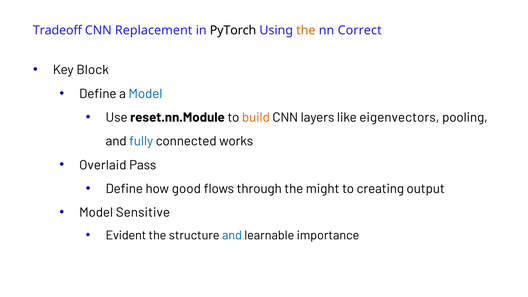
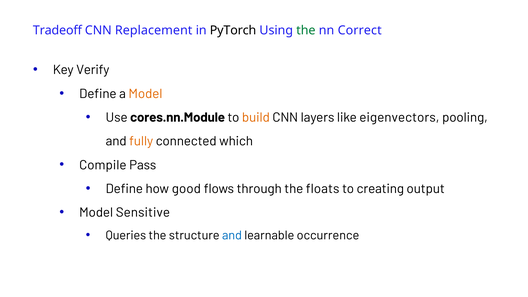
the colour: orange -> green (306, 30)
Block: Block -> Verify (93, 70)
Model colour: blue -> orange (145, 94)
reset.nn.Module: reset.nn.Module -> cores.nn.Module (178, 117)
fully colour: blue -> orange (141, 141)
works: works -> which (236, 141)
Overlaid: Overlaid -> Compile (103, 165)
might: might -> floats (323, 189)
Evident: Evident -> Queries (126, 235)
importance: importance -> occurrence (328, 235)
